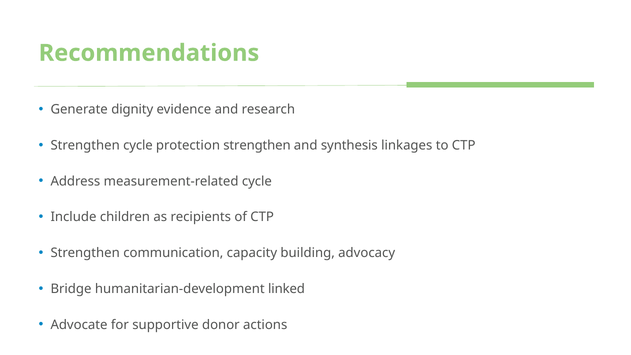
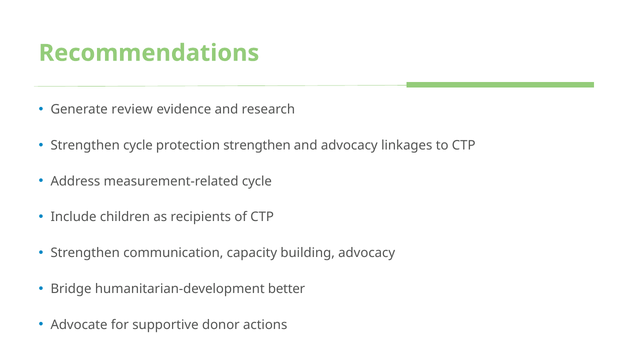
dignity: dignity -> review (132, 109)
and synthesis: synthesis -> advocacy (349, 145)
linked: linked -> better (287, 289)
